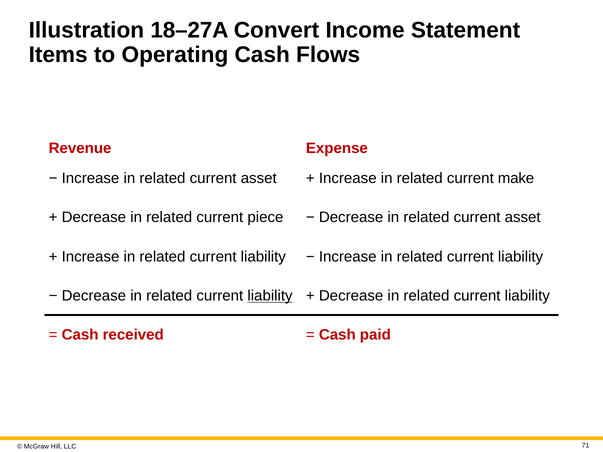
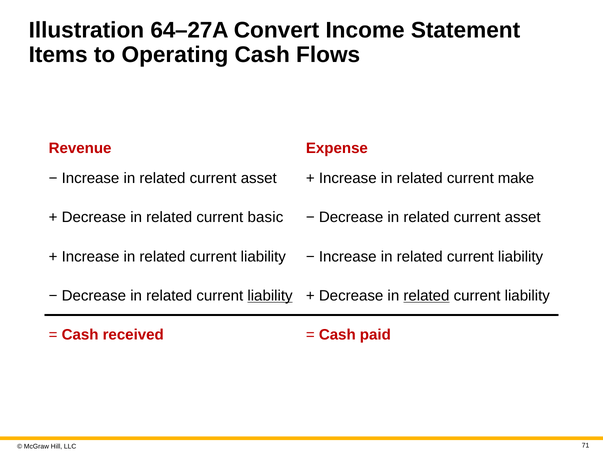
18–27A: 18–27A -> 64–27A (189, 30)
piece: piece -> basic (265, 218)
related underline: none -> present (426, 296)
